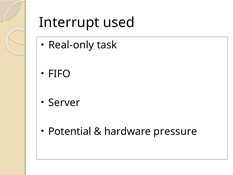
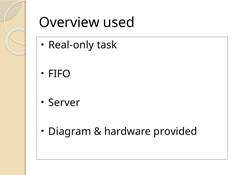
Interrupt: Interrupt -> Overview (69, 23)
Potential: Potential -> Diagram (70, 131)
pressure: pressure -> provided (175, 131)
